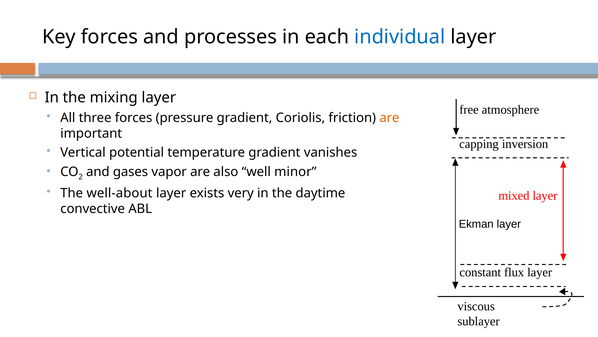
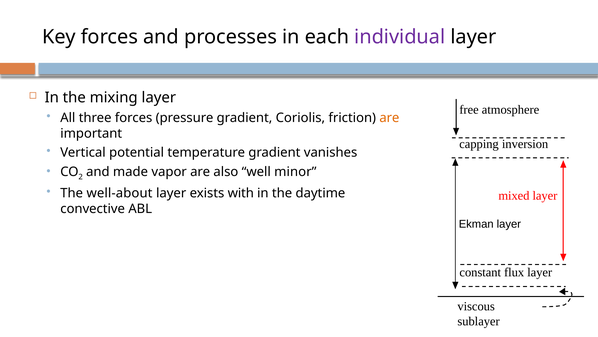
individual colour: blue -> purple (400, 37)
gases: gases -> made (130, 171)
very: very -> with (241, 193)
